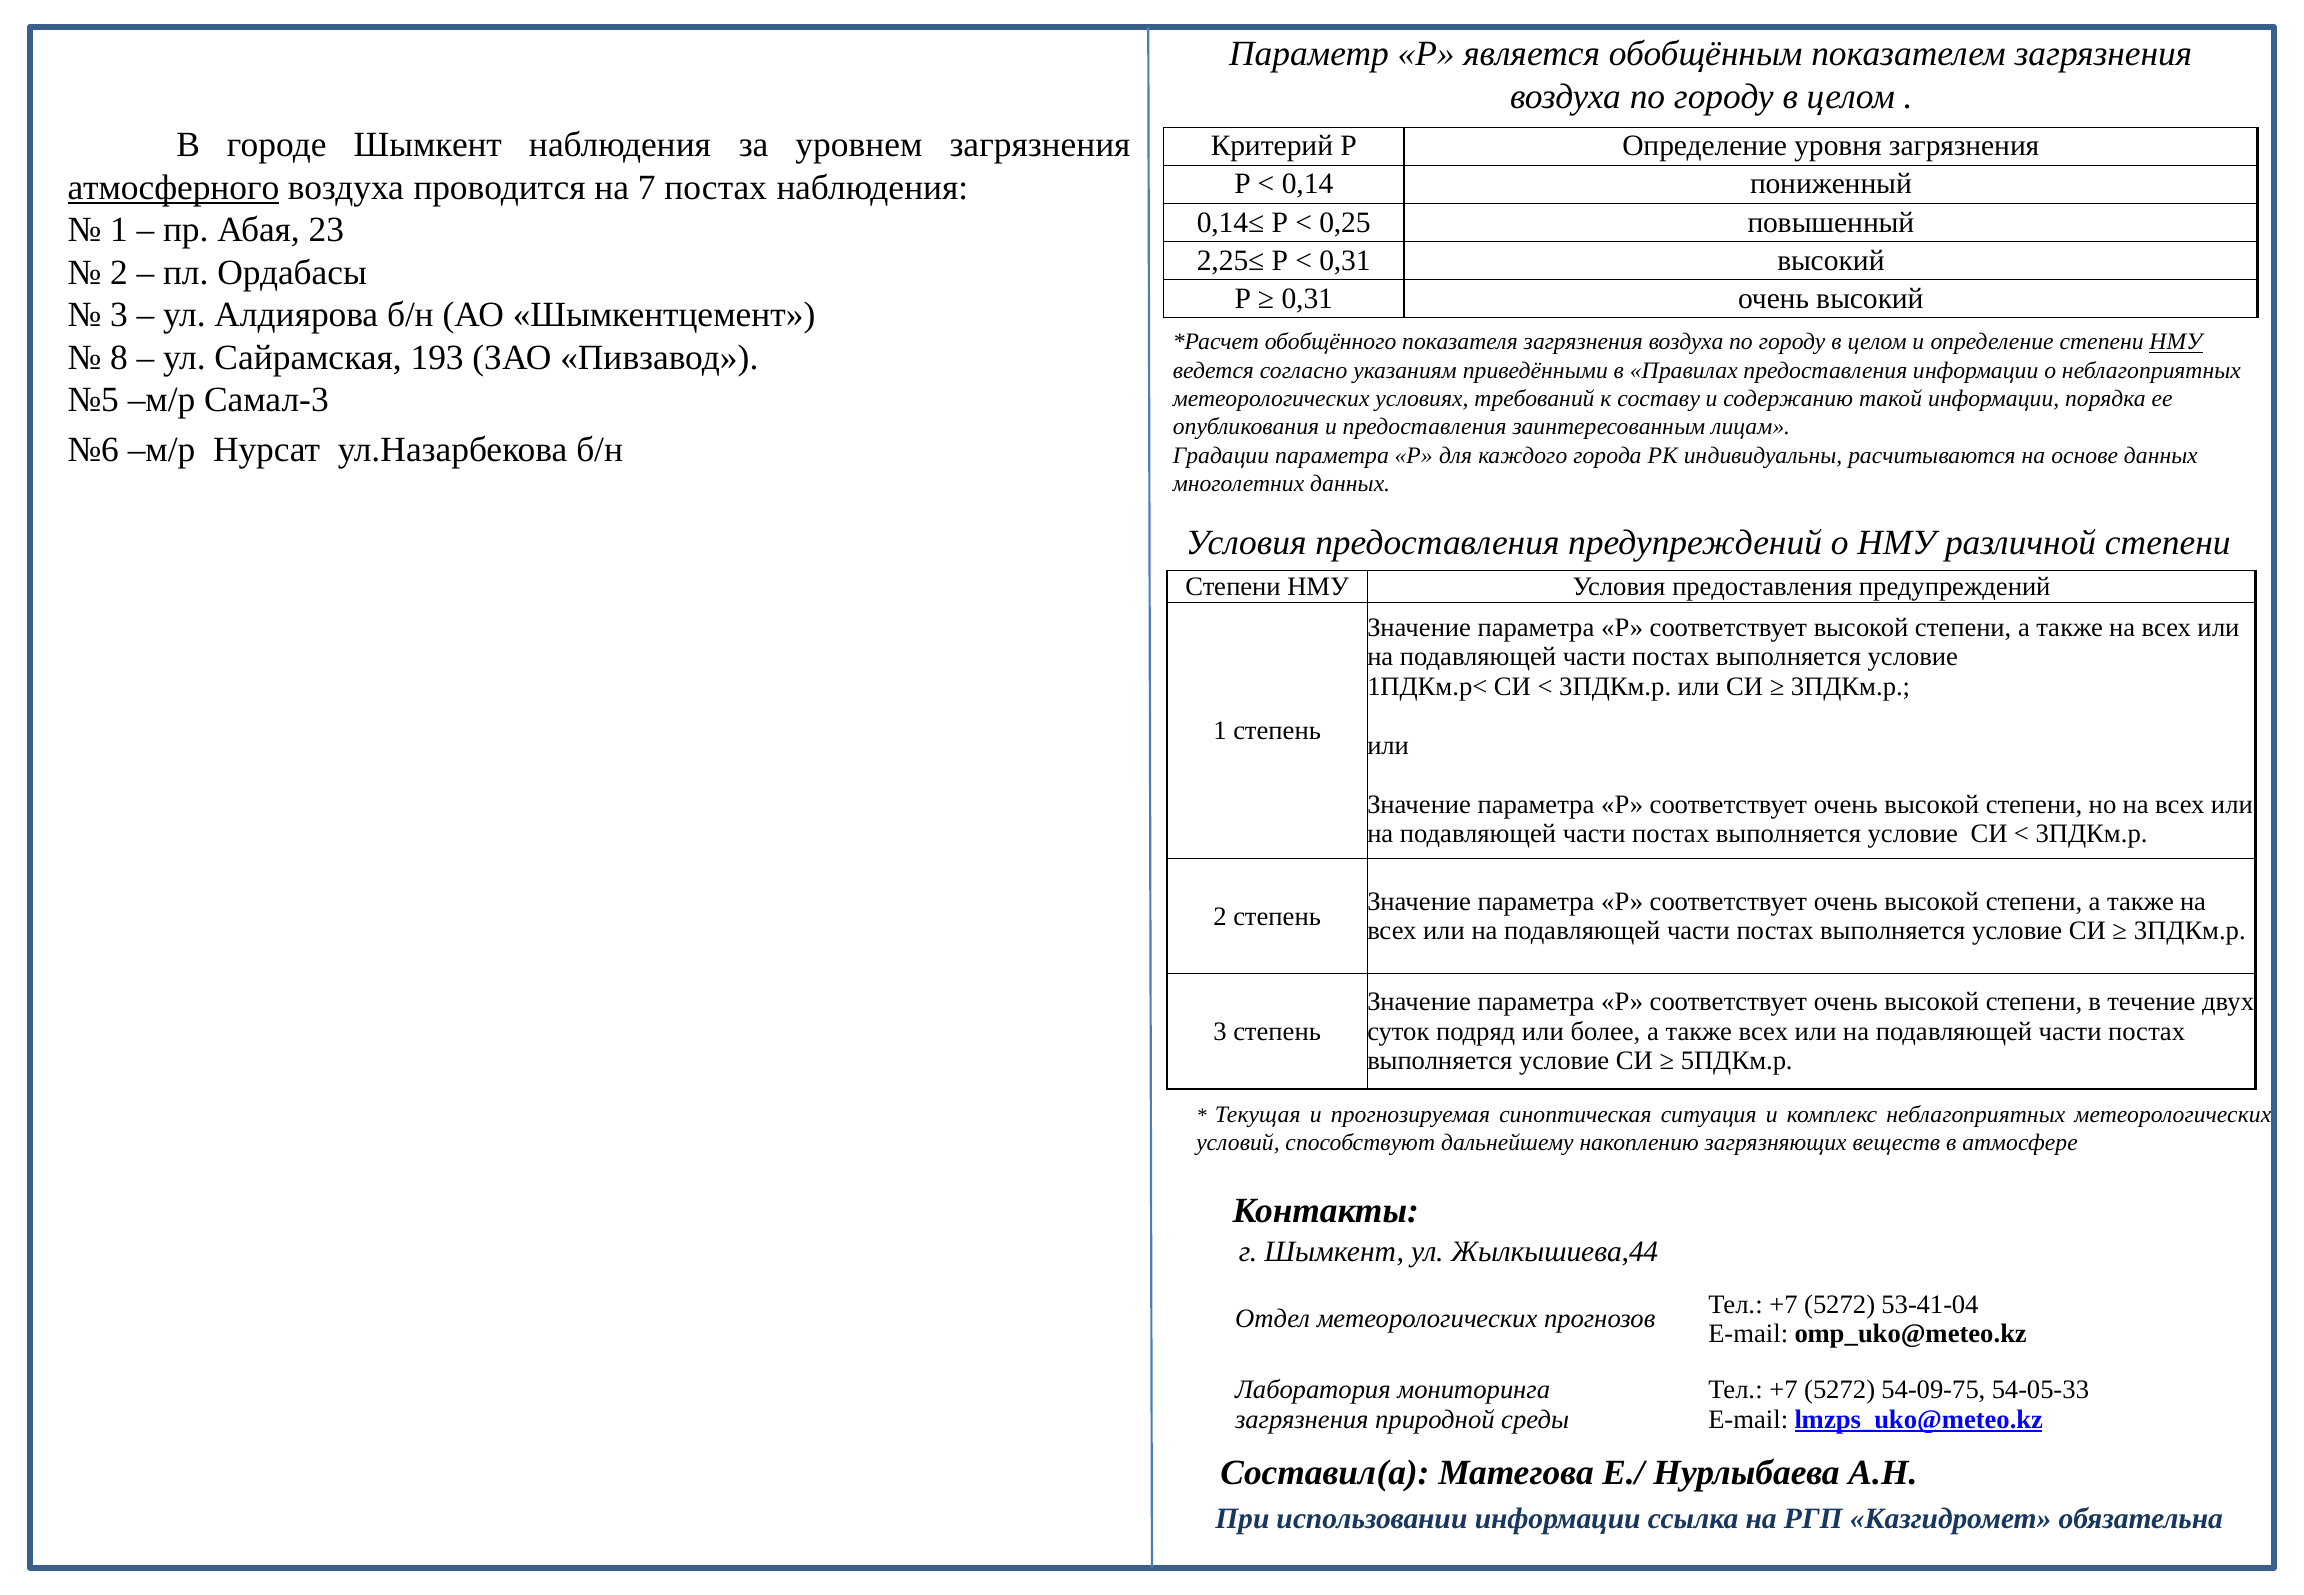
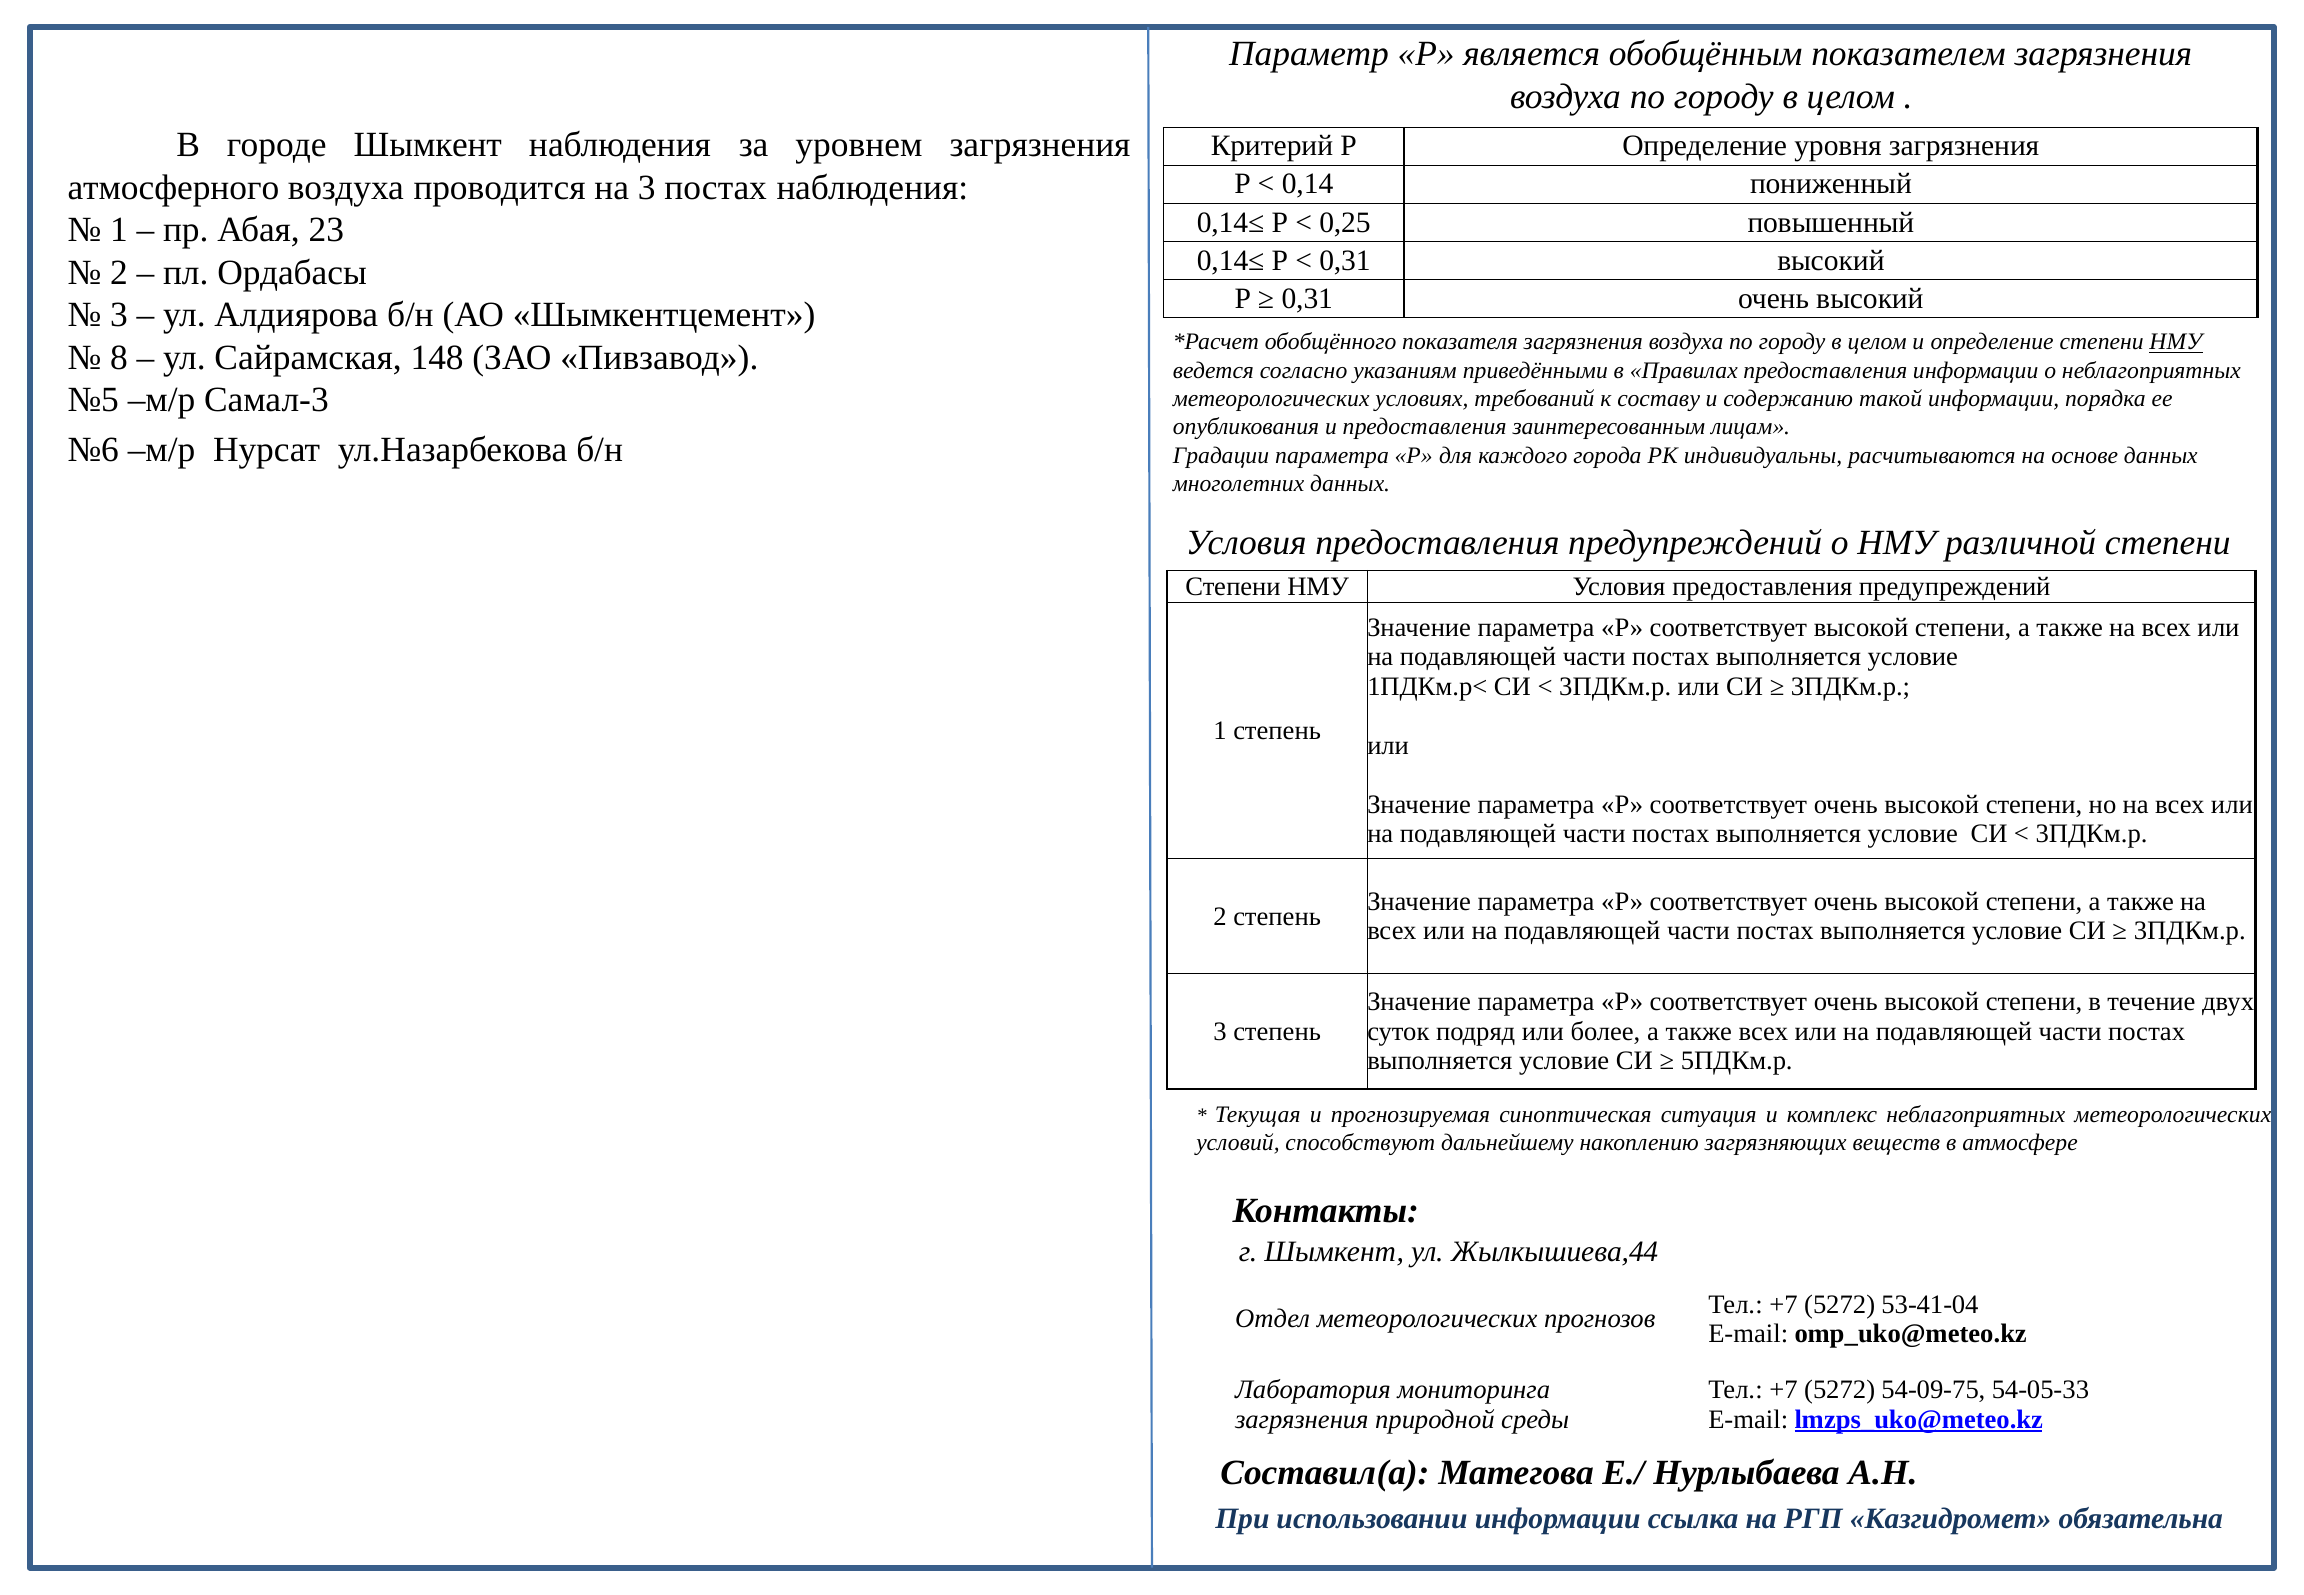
атмосферного underline: present -> none (173, 188)
на 7: 7 -> 3 (647, 188)
2,25≤: 2,25≤ -> 0,14≤ (1231, 260)
193: 193 -> 148 (437, 358)
